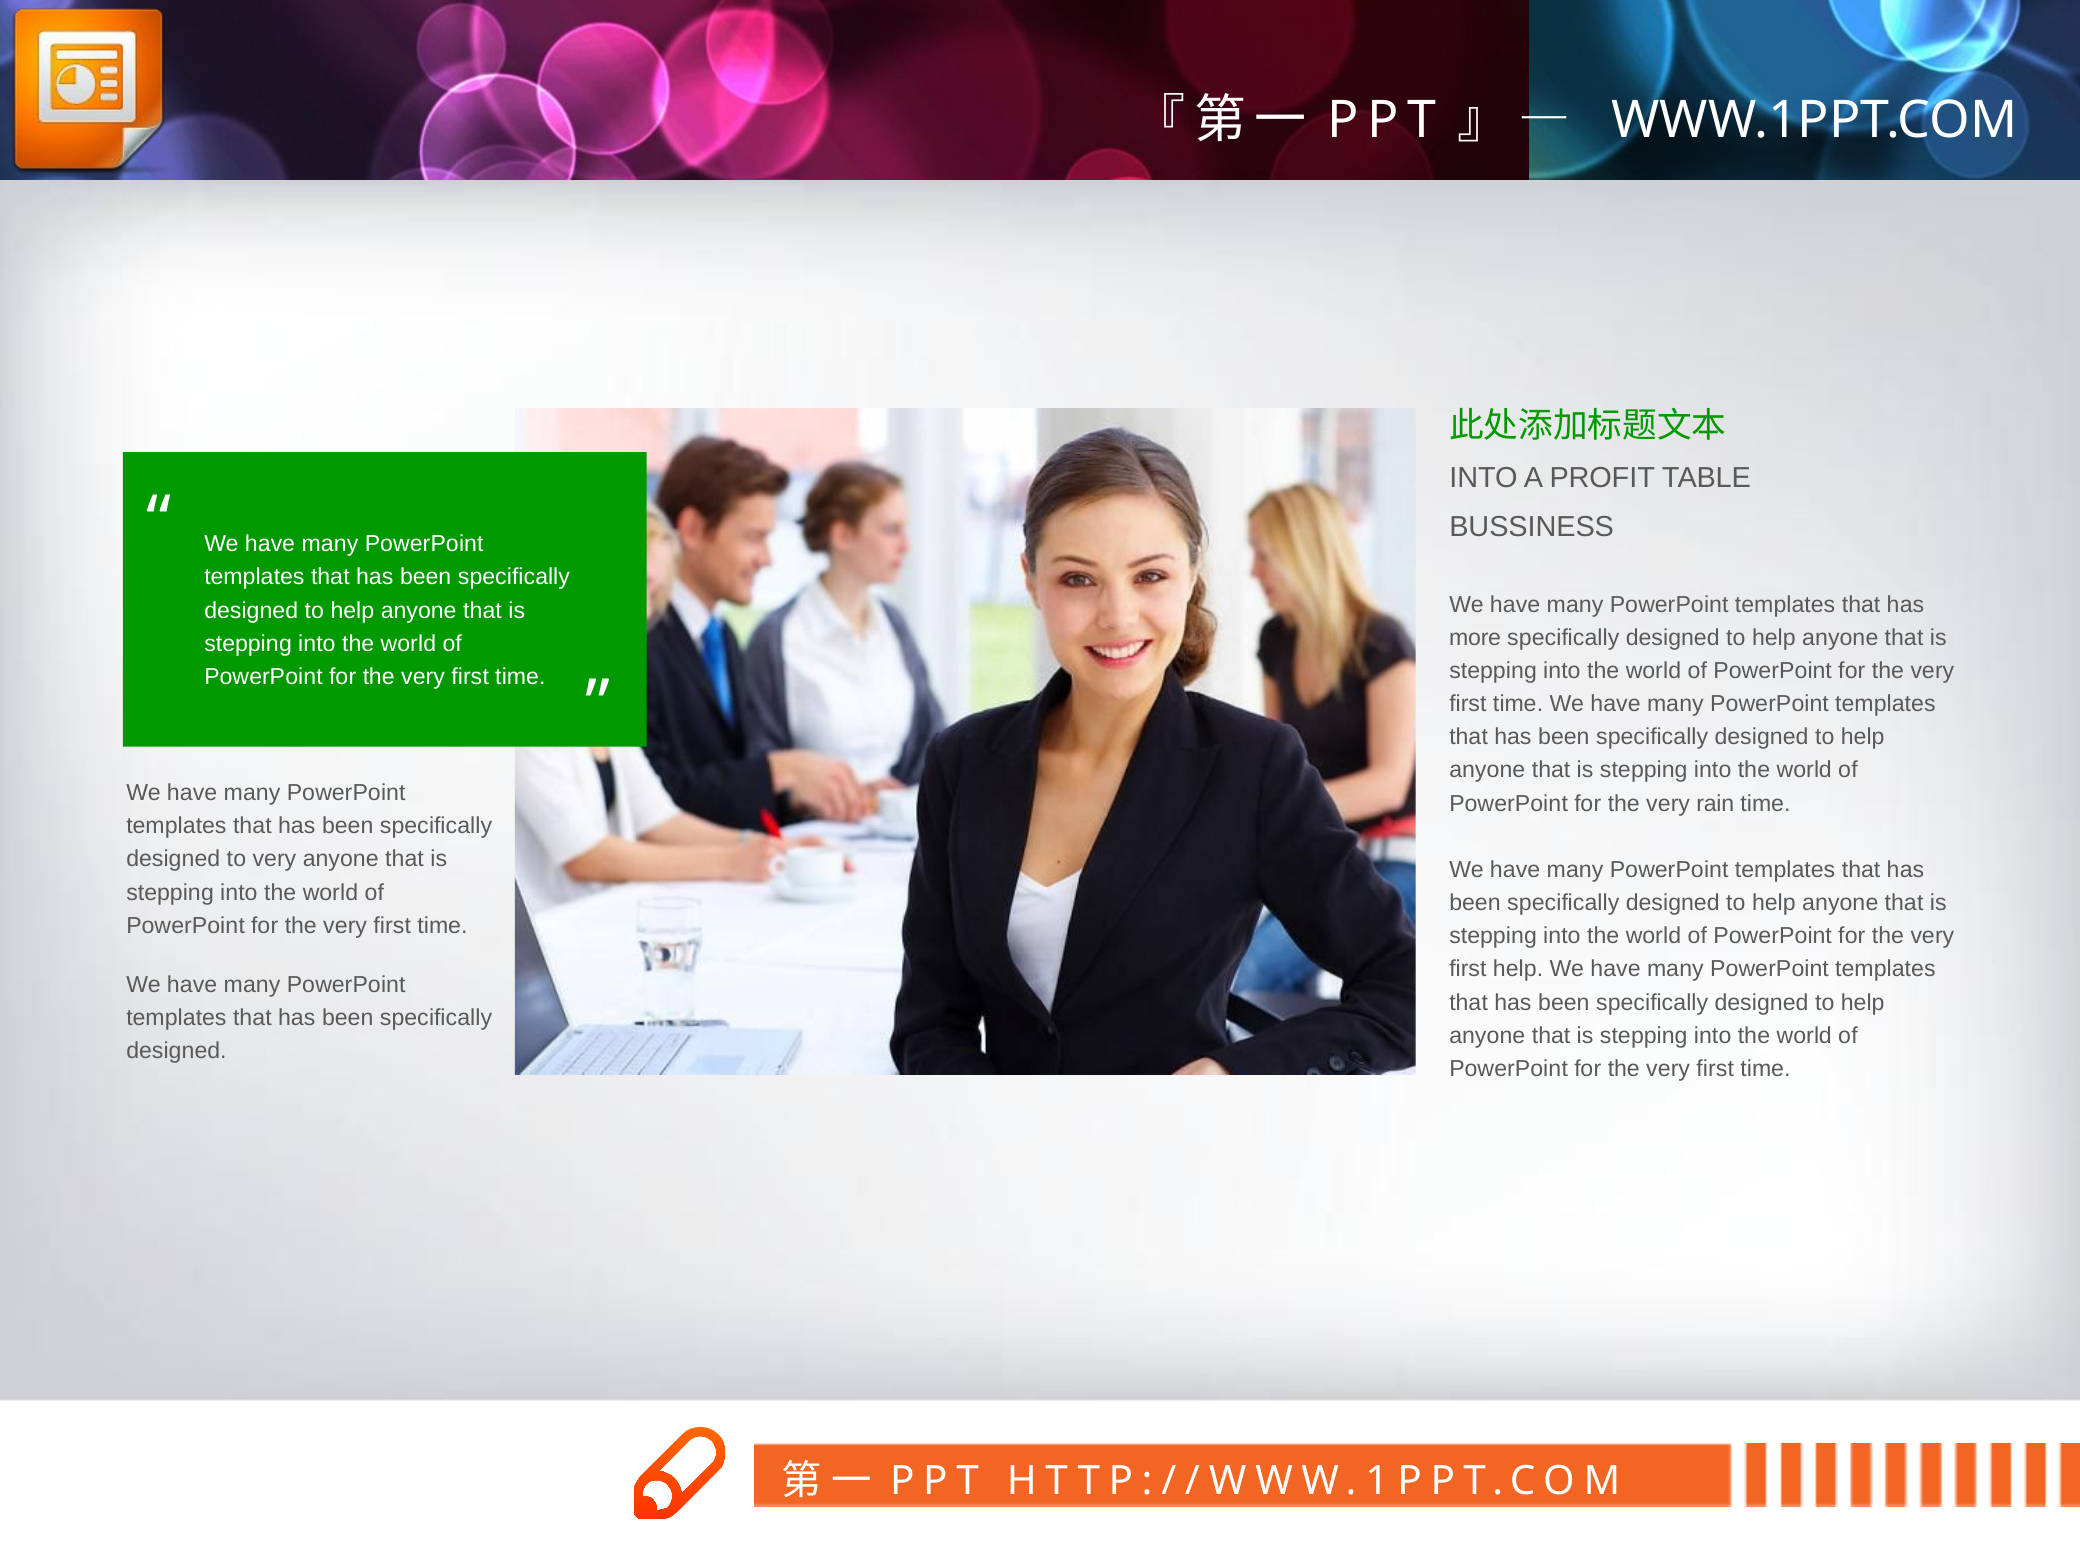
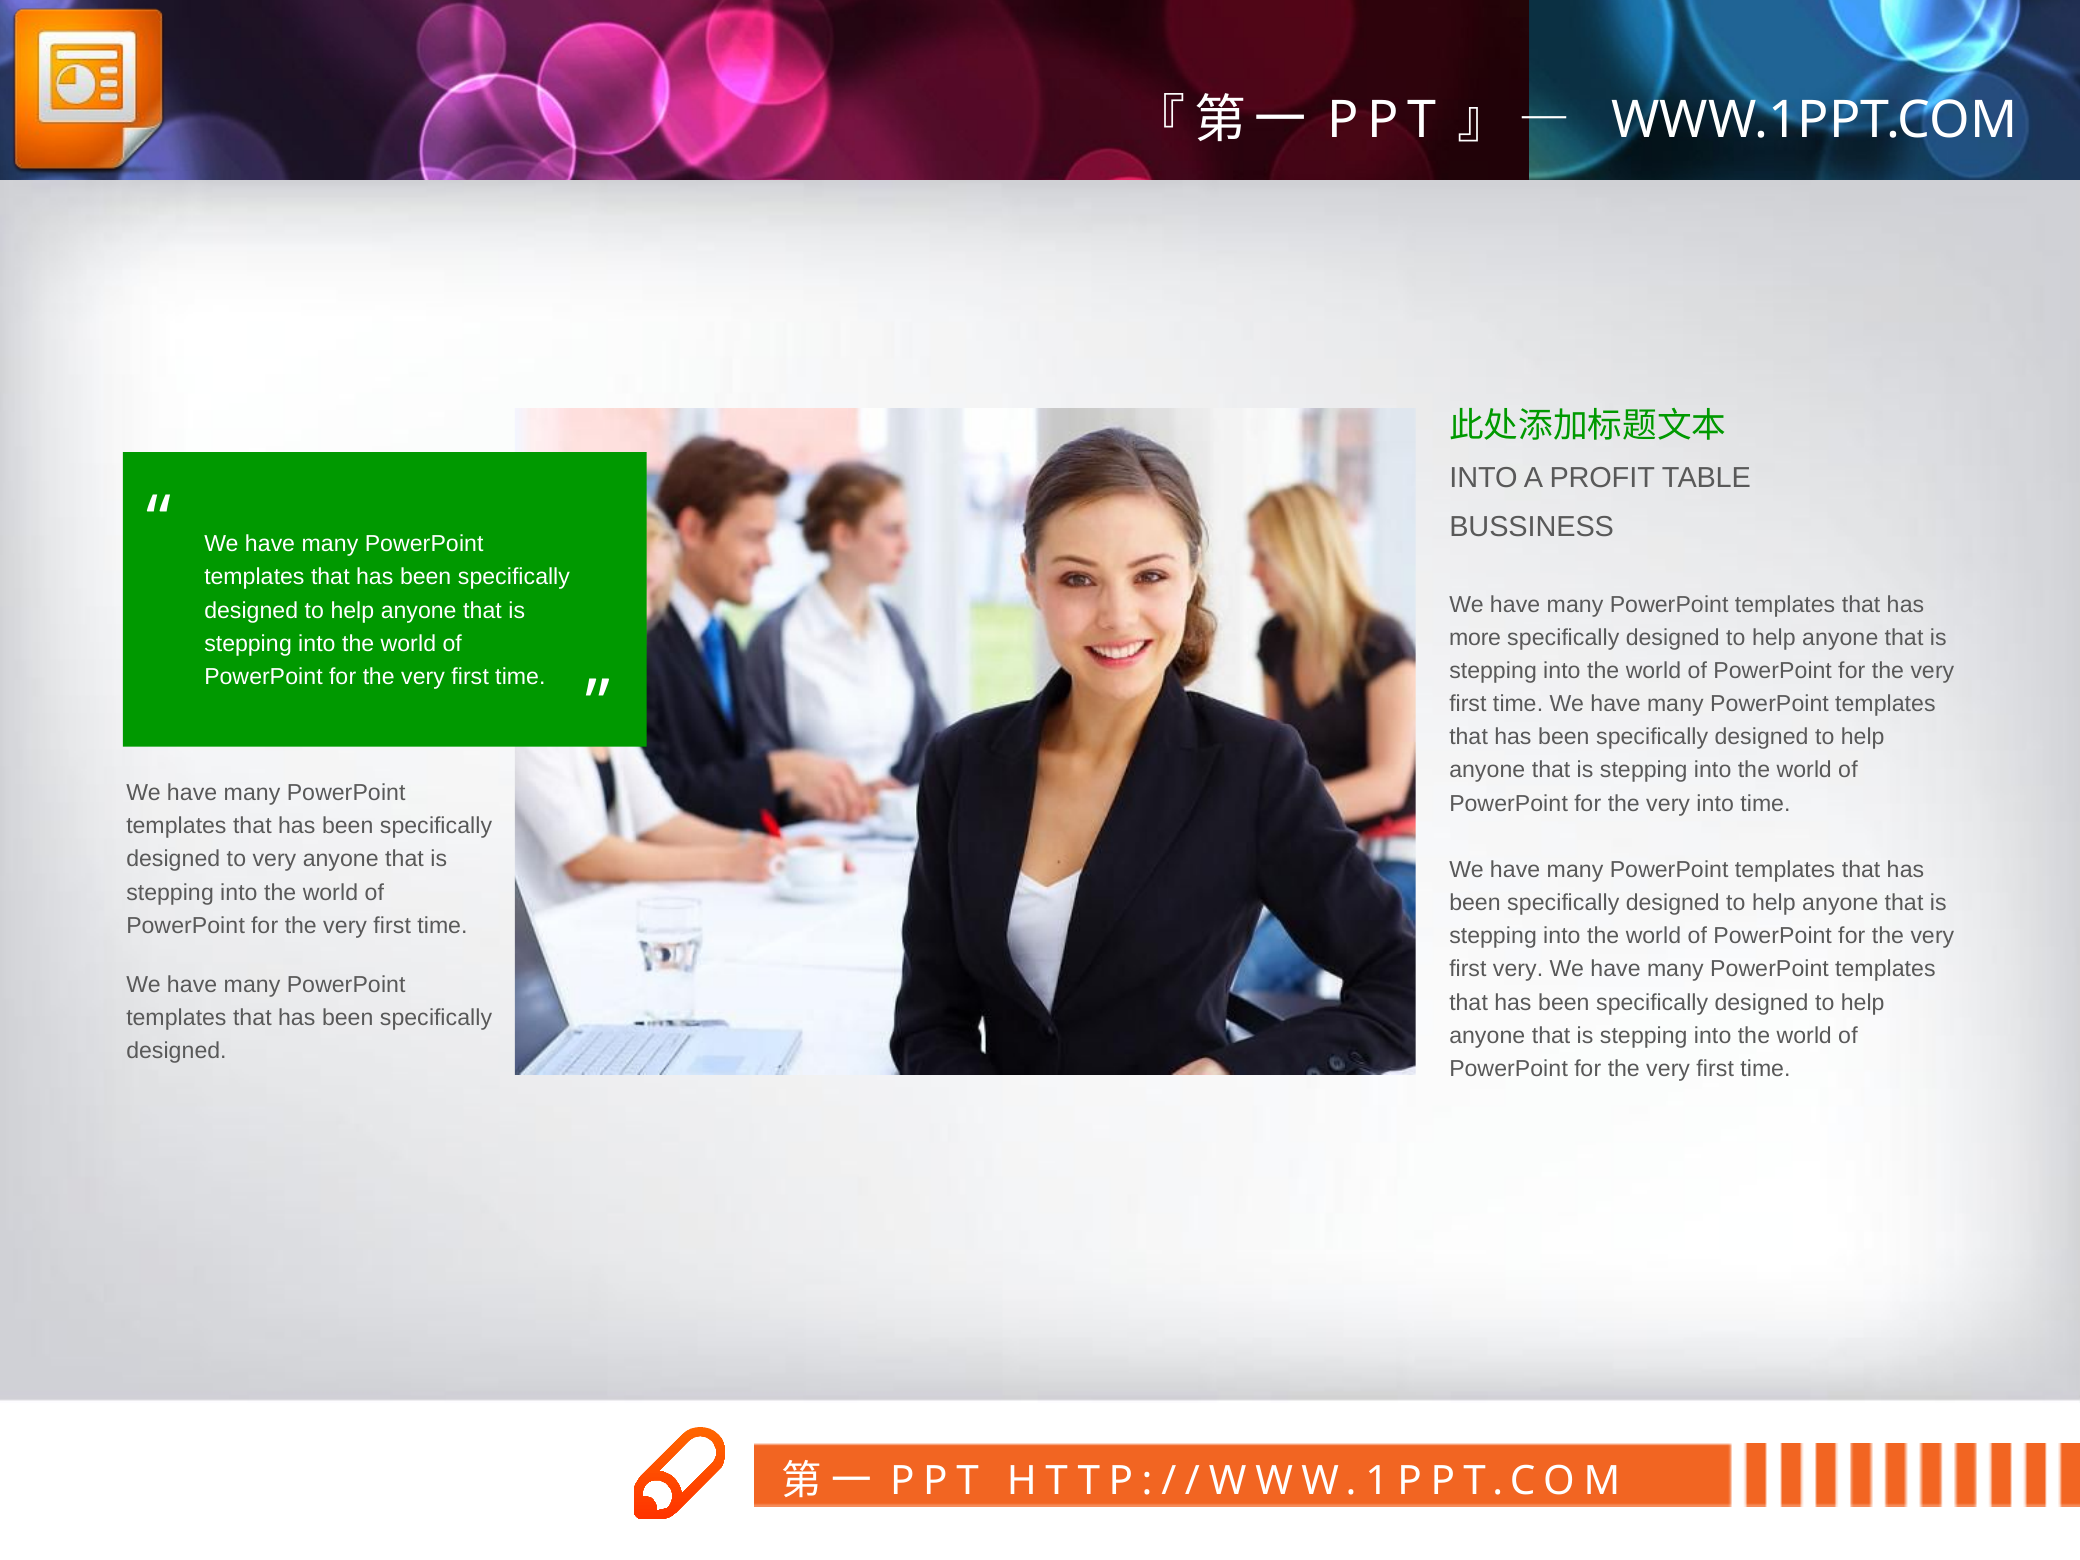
very rain: rain -> into (1715, 803)
first help: help -> very (1518, 969)
